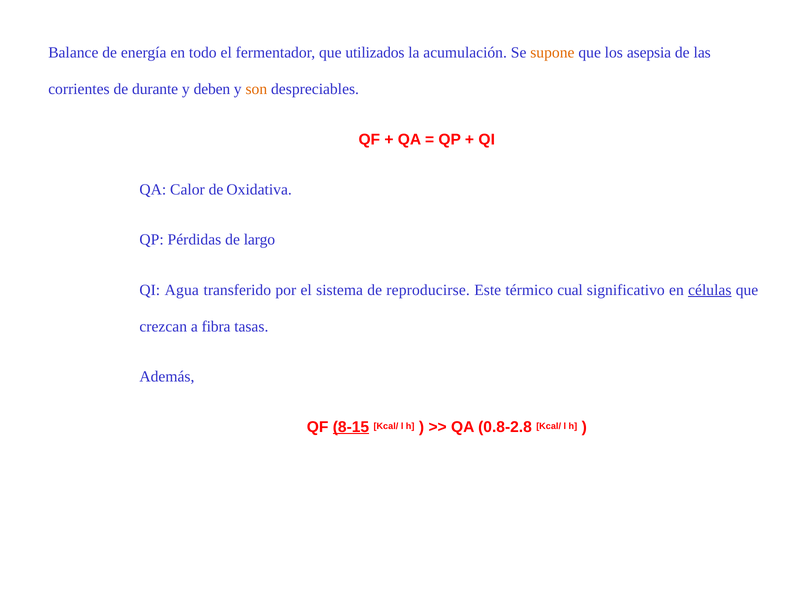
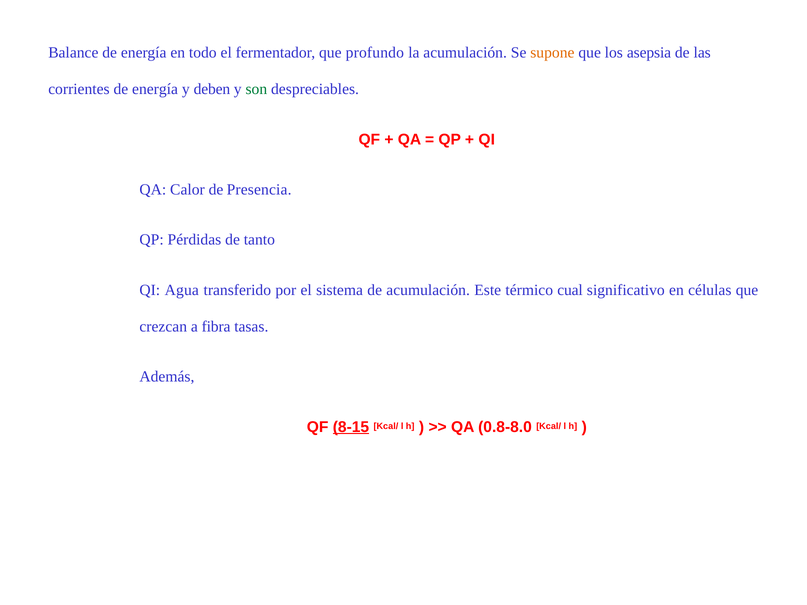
utilizados: utilizados -> profundo (375, 53)
corrientes de durante: durante -> energía (155, 89)
son colour: orange -> green (256, 89)
Oxidativa: Oxidativa -> Presencia (259, 190)
largo: largo -> tanto (259, 240)
de reproducirse: reproducirse -> acumulación (428, 290)
células underline: present -> none (710, 290)
0.8-2.8: 0.8-2.8 -> 0.8-8.0 (505, 427)
